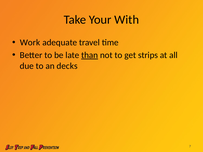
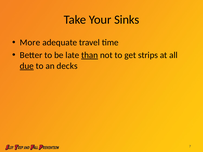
With: With -> Sinks (127, 20)
Work: Work -> More (30, 43)
due underline: none -> present (27, 66)
